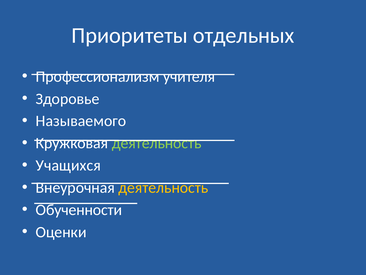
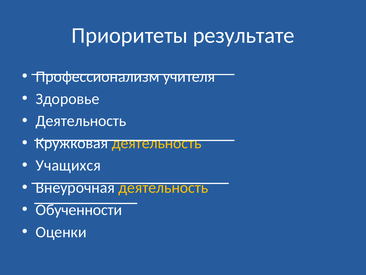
отдельных: отдельных -> результате (244, 35)
Называемого: Называемого -> Деятельность (81, 121)
деятельность colour: light green -> yellow (157, 143)
